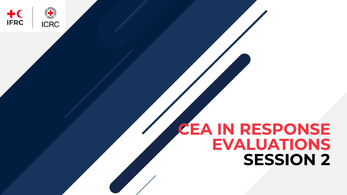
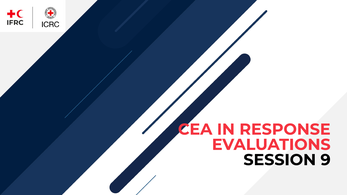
2: 2 -> 9 (326, 160)
